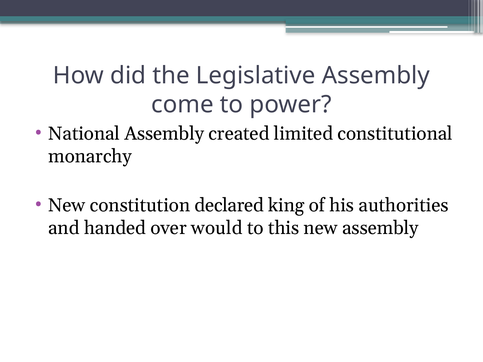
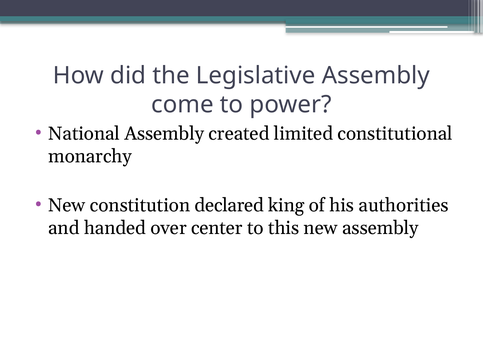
would: would -> center (217, 228)
